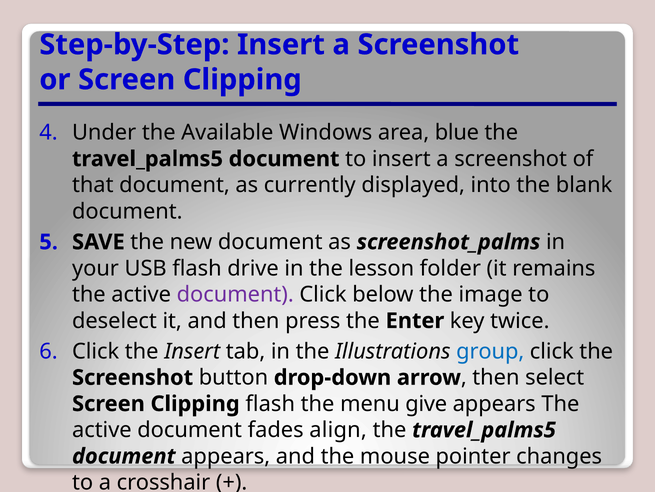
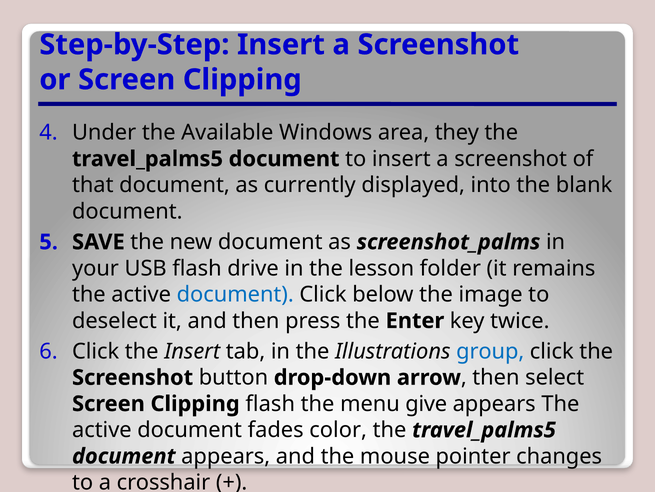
blue: blue -> they (457, 133)
document colour: purple -> blue (235, 294)
align: align -> color (338, 429)
